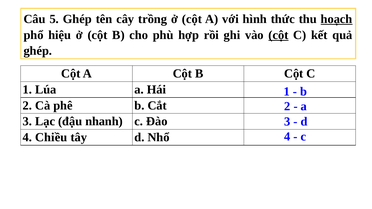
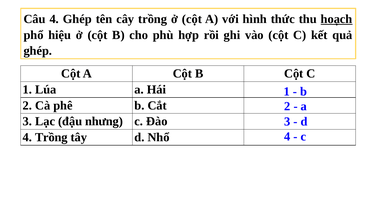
Câu 5: 5 -> 4 (54, 19)
cột underline: present -> none (278, 35)
nhanh: nhanh -> nhưng (104, 121)
4 Chiều: Chiều -> Trồng (51, 137)
